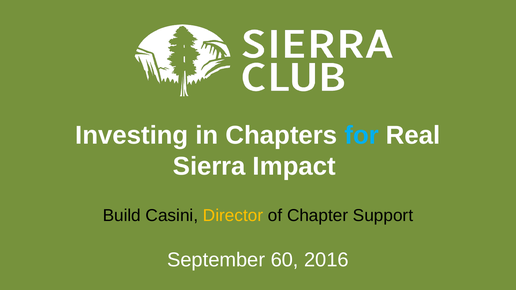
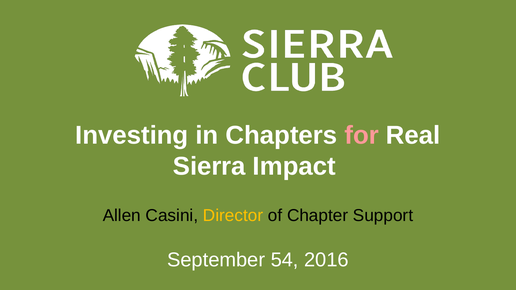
for colour: light blue -> pink (362, 136)
Build: Build -> Allen (122, 216)
60: 60 -> 54 (285, 260)
